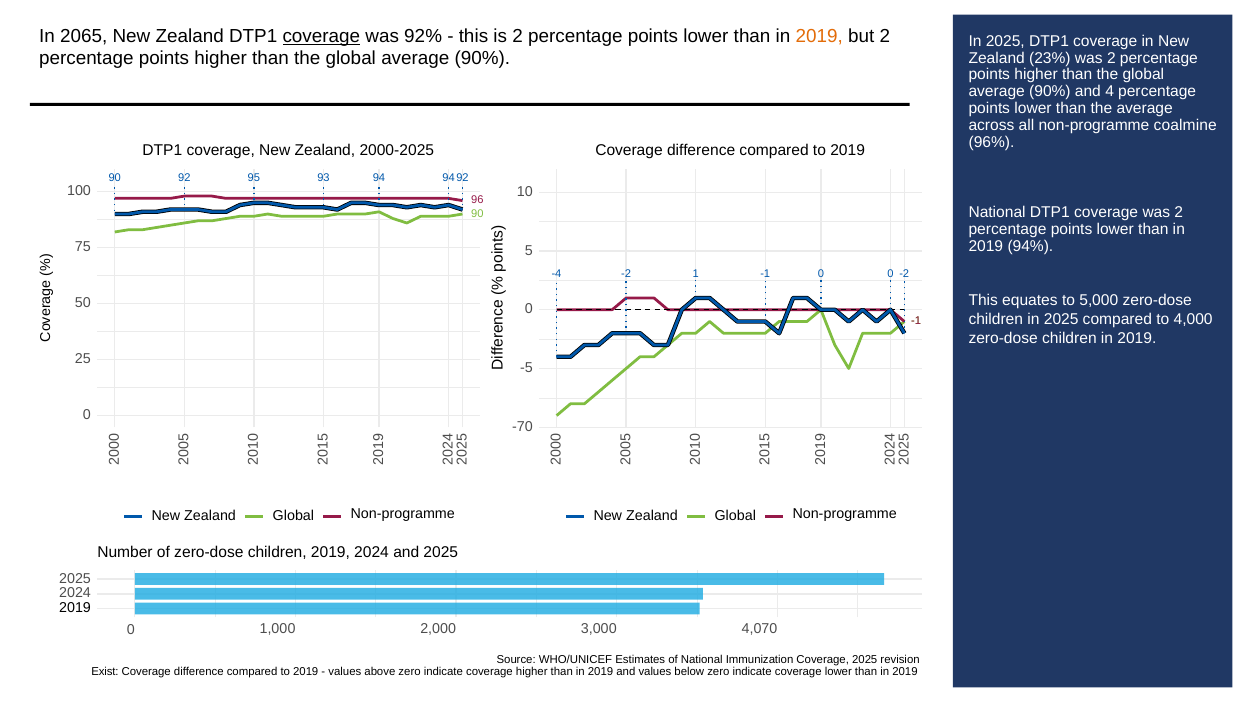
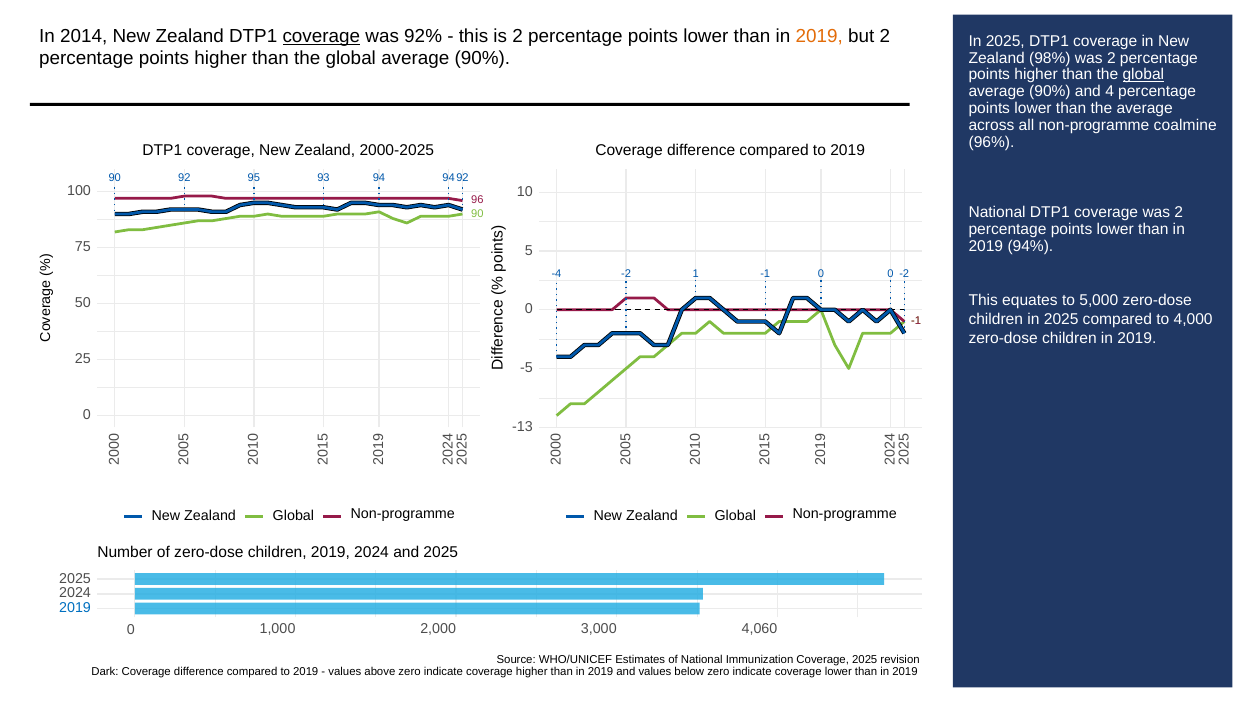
2065: 2065 -> 2014 (84, 36)
23%: 23% -> 98% (1050, 58)
global underline: none -> present (1143, 75)
-70: -70 -> -13 (522, 427)
2019 colour: black -> blue (75, 608)
4,070: 4,070 -> 4,060 (759, 629)
Exist: Exist -> Dark (105, 672)
